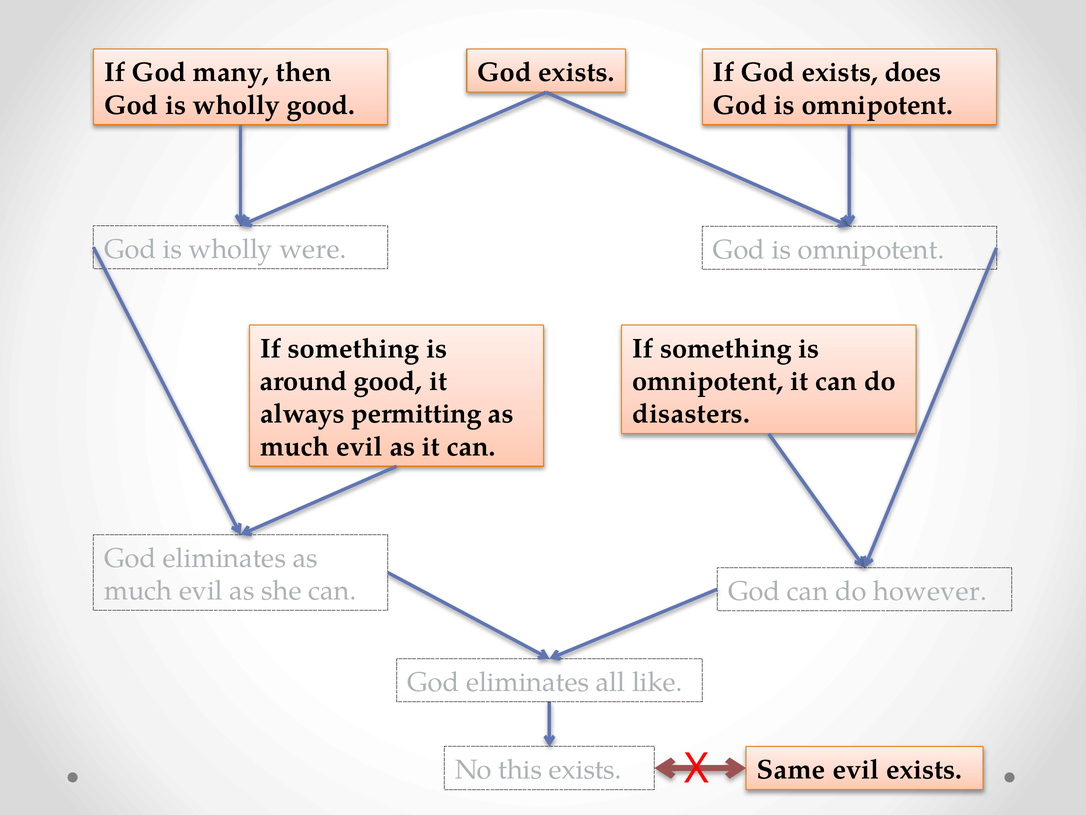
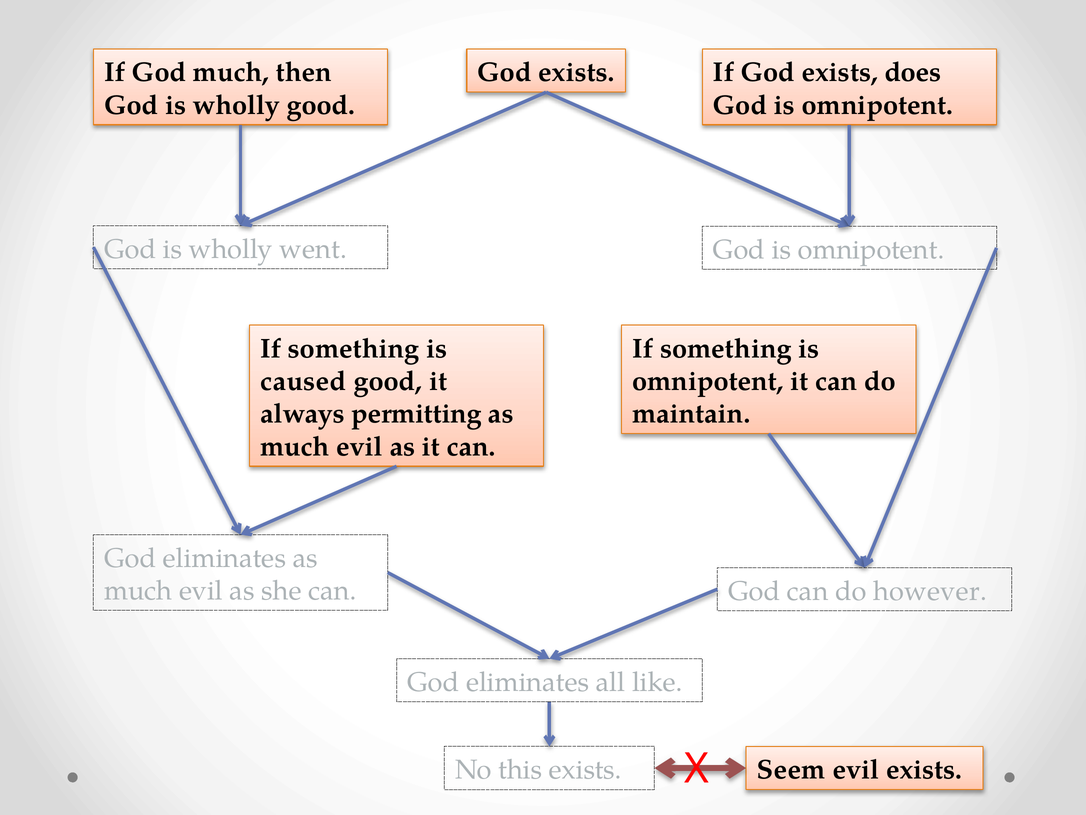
God many: many -> much (231, 72)
were: were -> went (313, 249)
around: around -> caused (303, 381)
disasters: disasters -> maintain (691, 414)
Same: Same -> Seem (791, 769)
